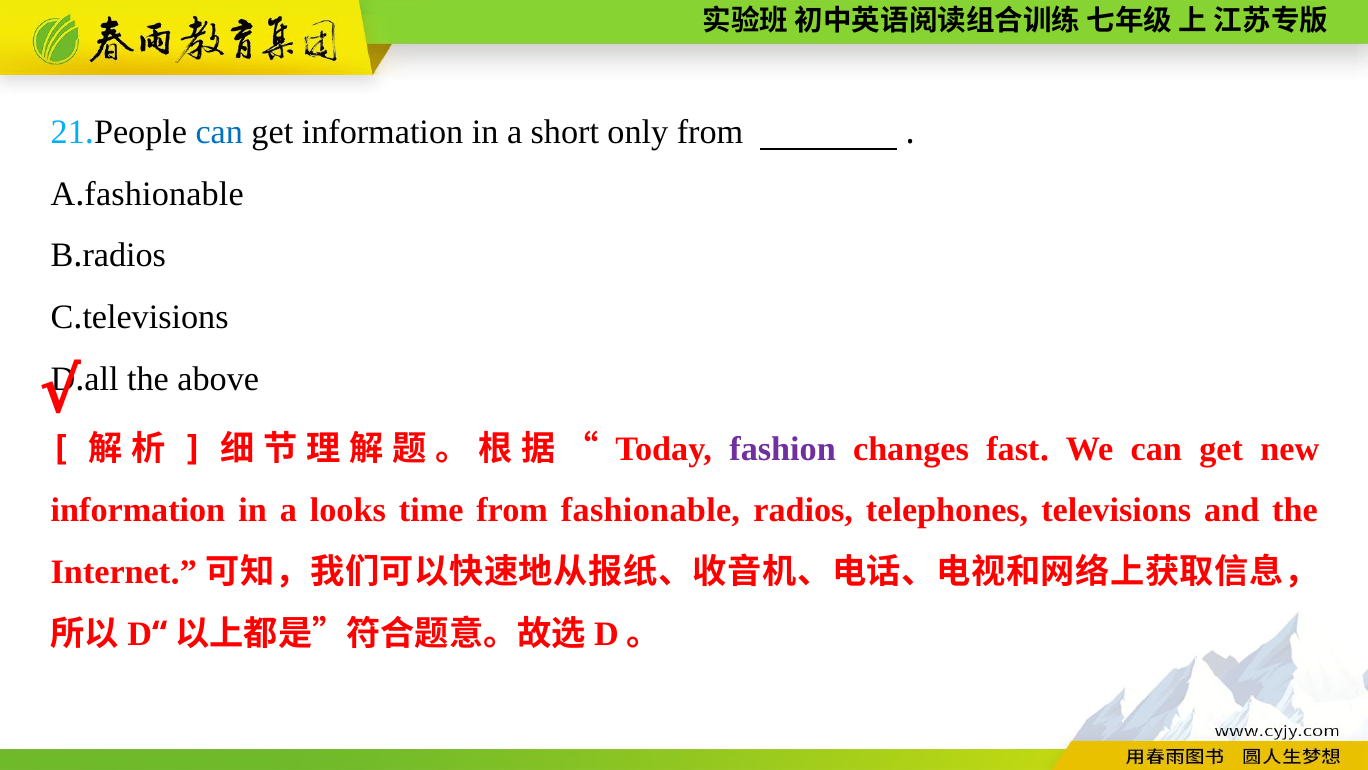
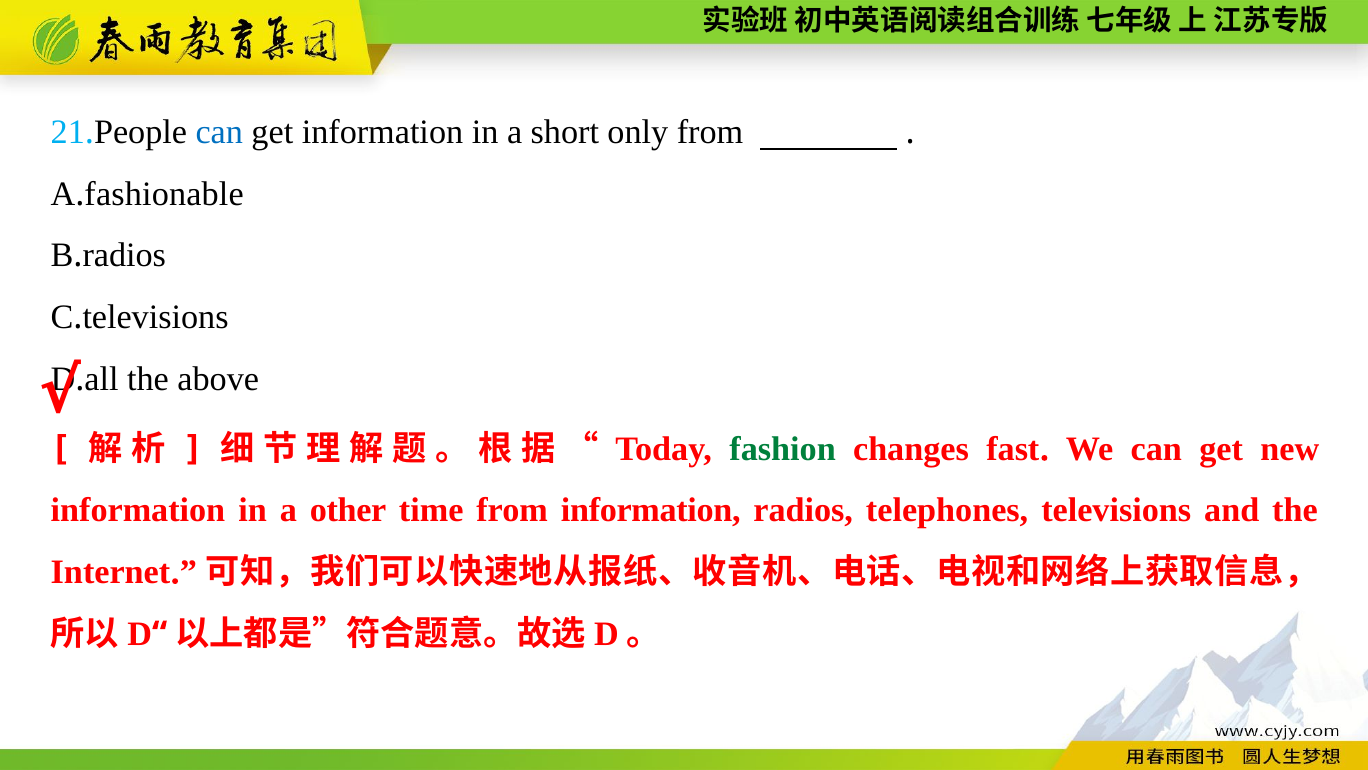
fashion colour: purple -> green (783, 449)
looks: looks -> other (348, 510)
from fashionable: fashionable -> information (651, 510)
